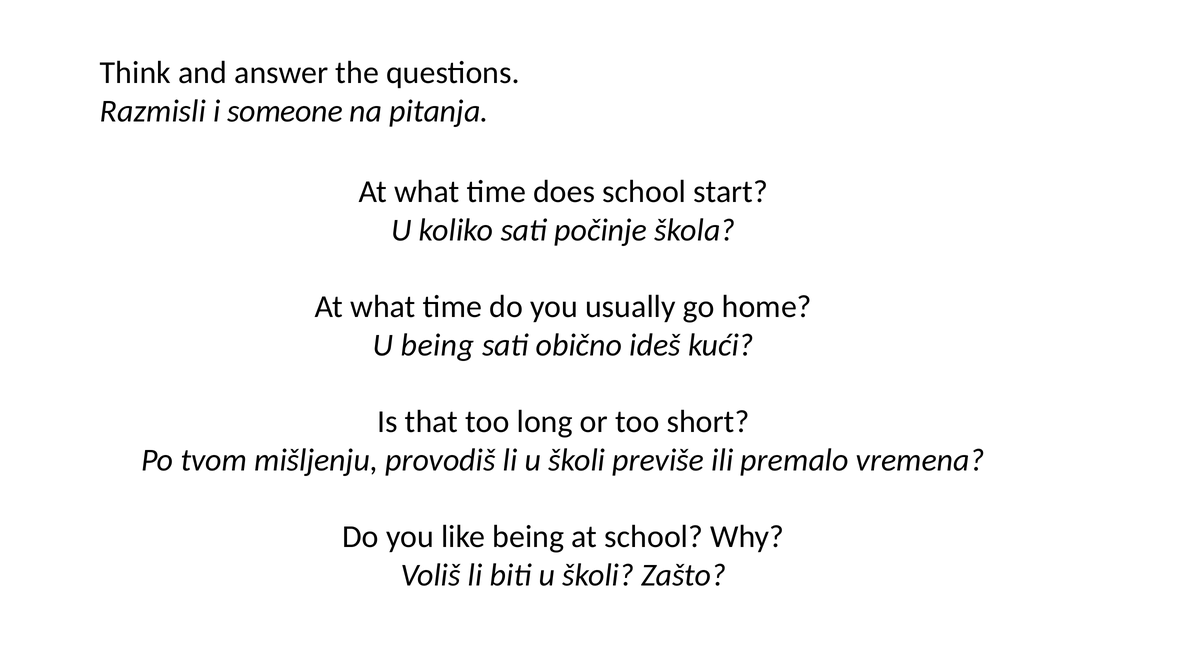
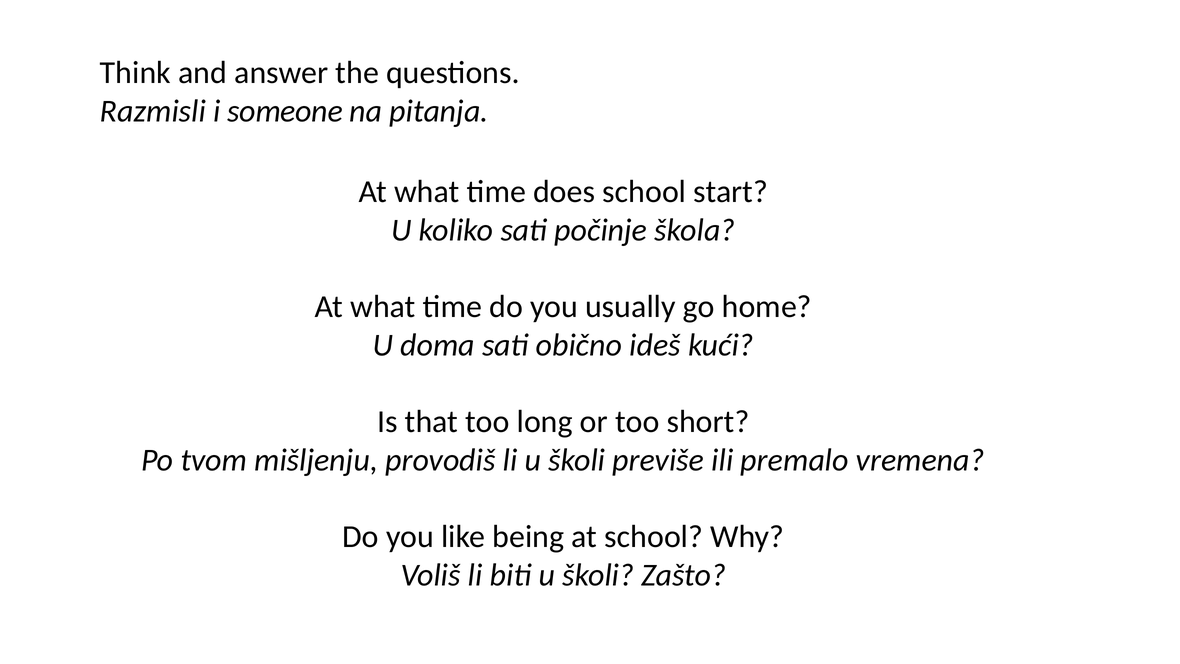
U being: being -> doma (438, 345)
